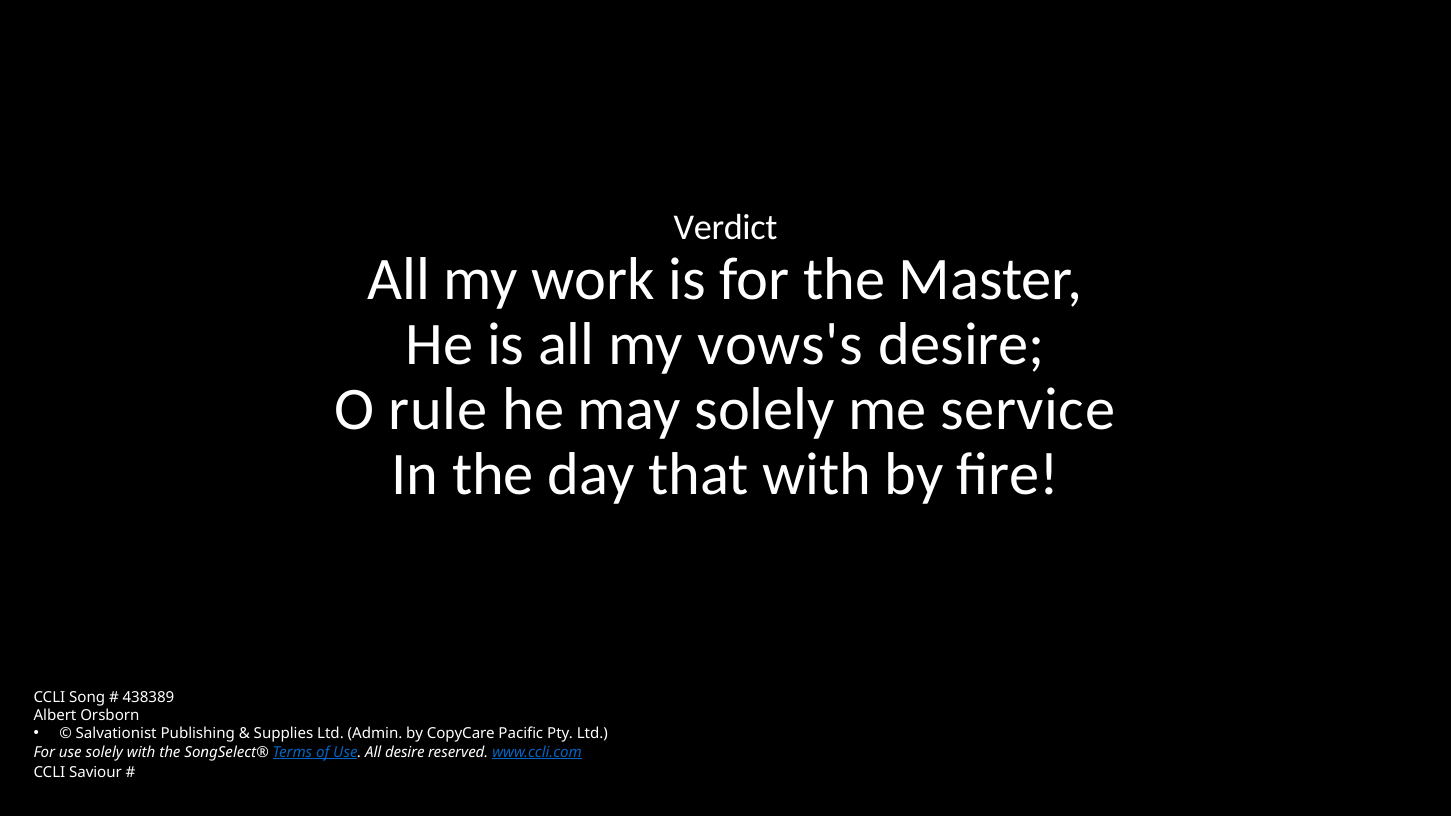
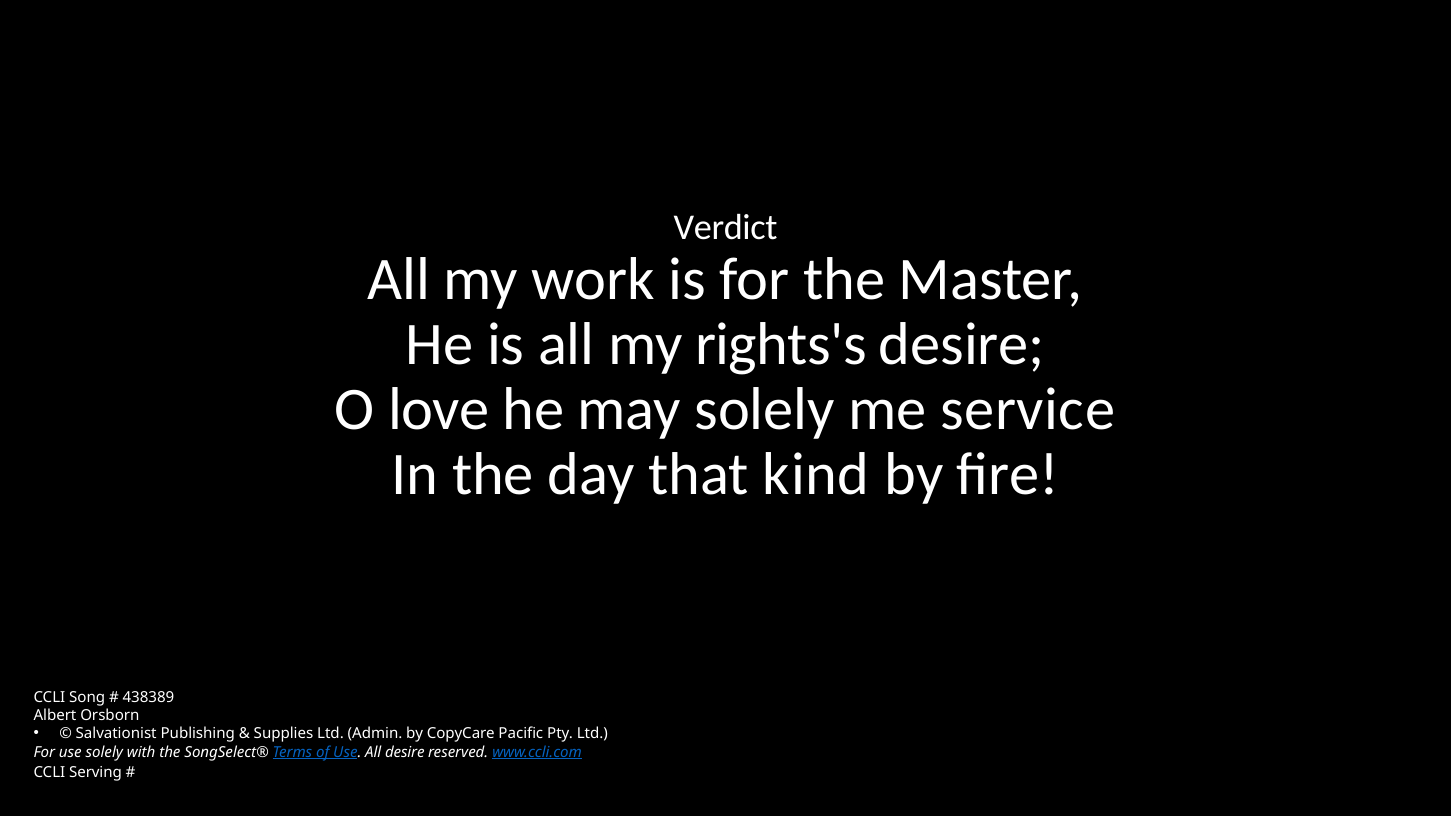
vows's: vows's -> rights's (781, 345)
rule: rule -> love (439, 410)
that with: with -> kind (816, 475)
Saviour: Saviour -> Serving (95, 773)
